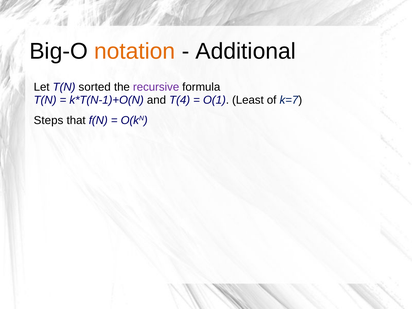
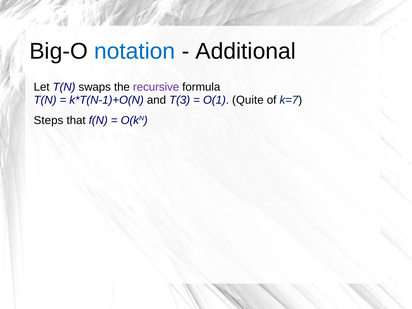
notation colour: orange -> blue (135, 51)
sorted: sorted -> swaps (95, 87)
T(4: T(4 -> T(3 (180, 100)
Least: Least -> Quite (248, 100)
